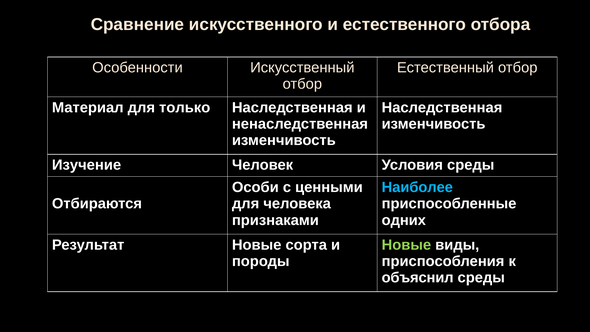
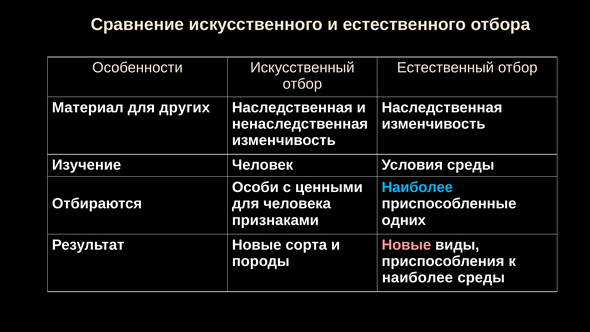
только: только -> других (185, 107)
Новые colour: light green -> pink (406, 245)
объяснил: объяснил -> наиболее (417, 278)
